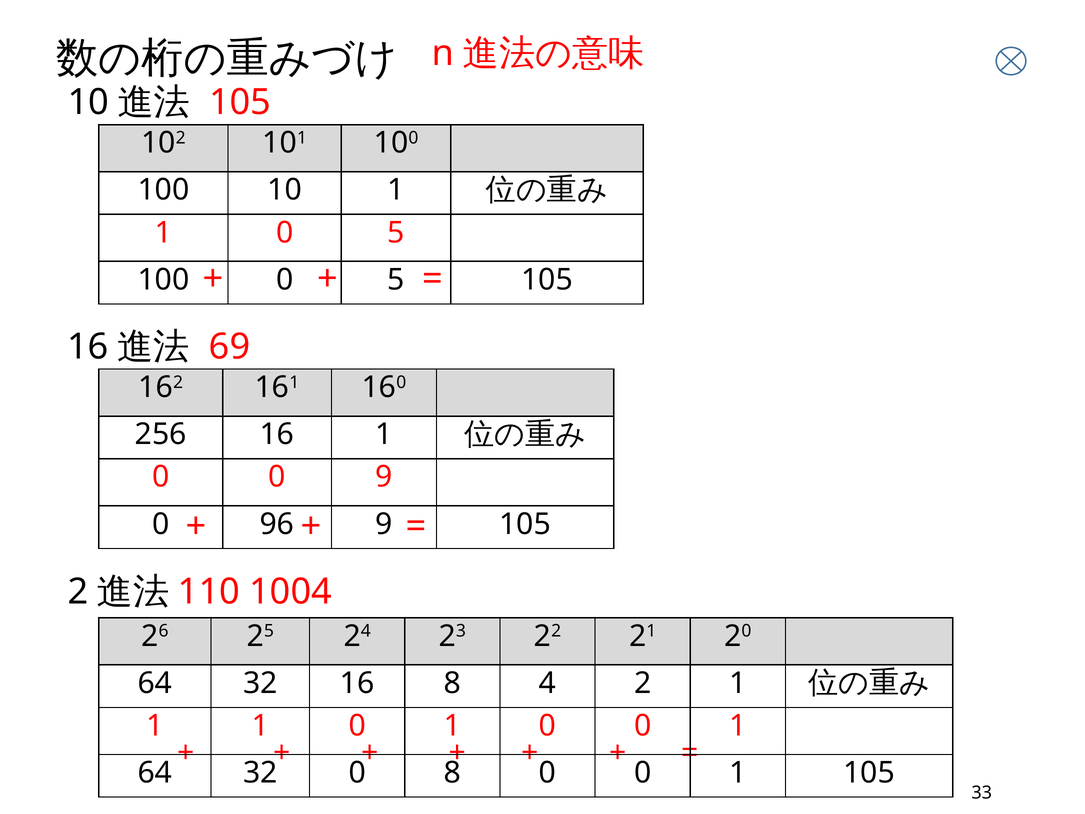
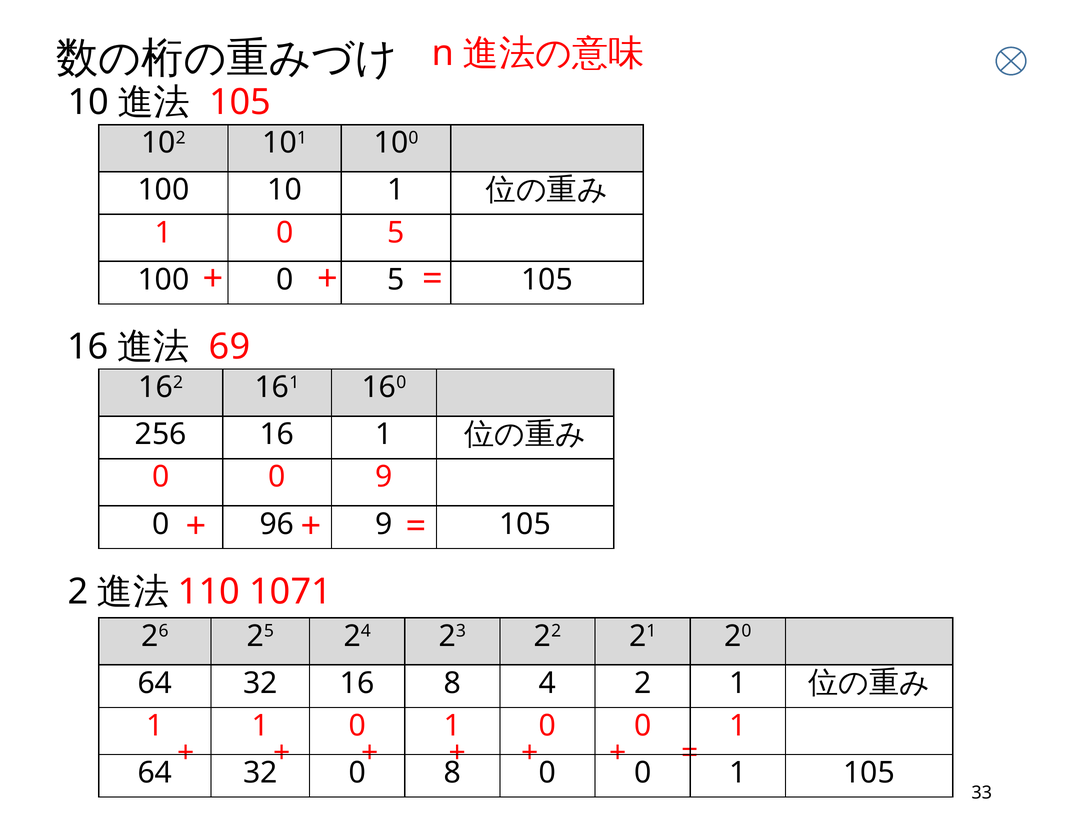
1004: 1004 -> 1071 (291, 592)
